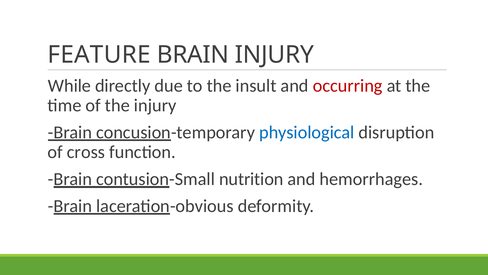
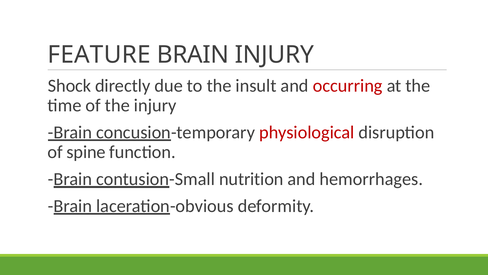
While: While -> Shock (70, 85)
physiological colour: blue -> red (307, 132)
cross: cross -> spine (86, 152)
